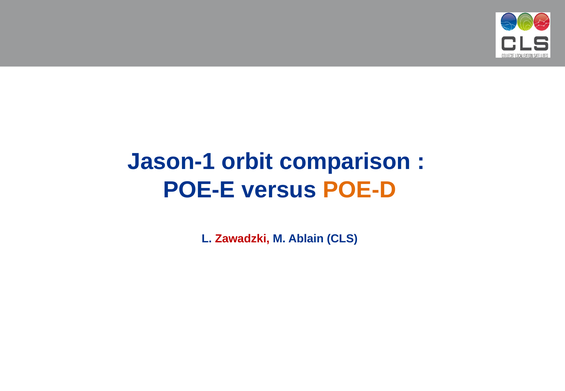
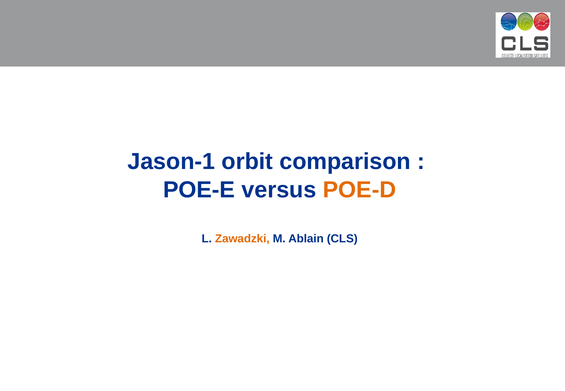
Zawadzki colour: red -> orange (242, 239)
